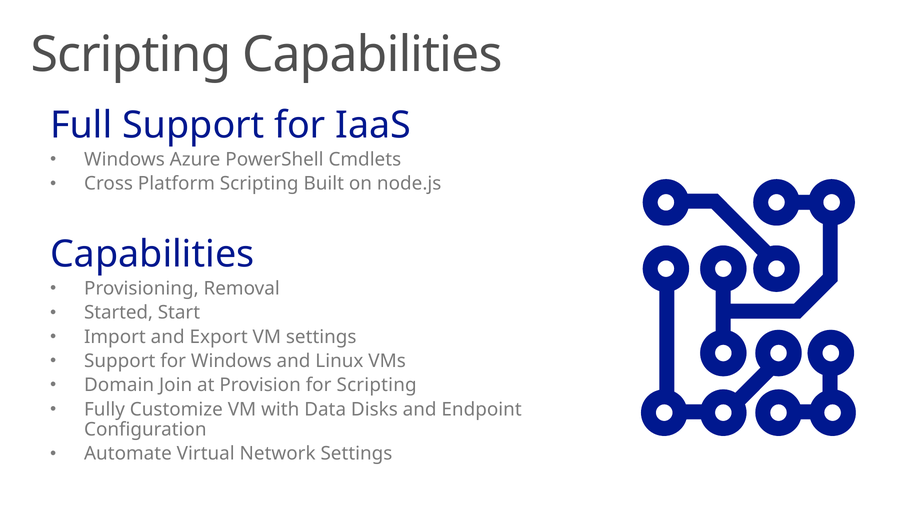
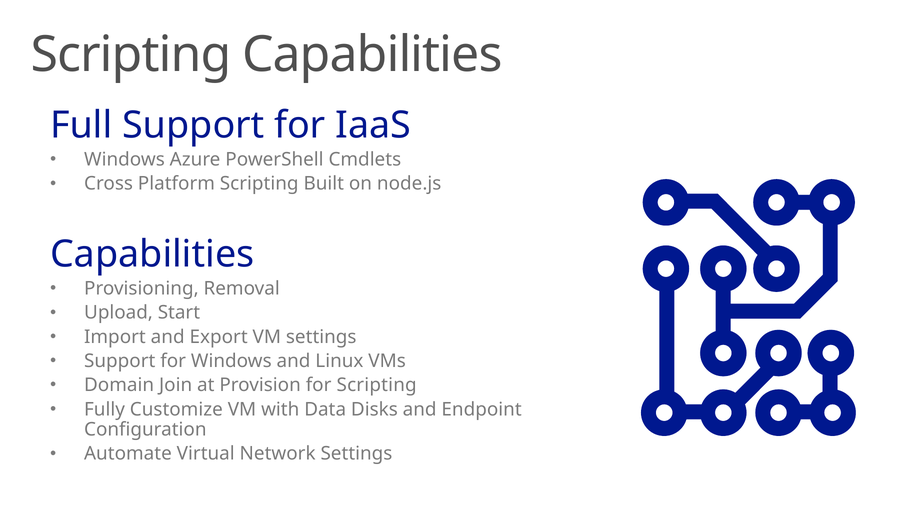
Started: Started -> Upload (119, 313)
